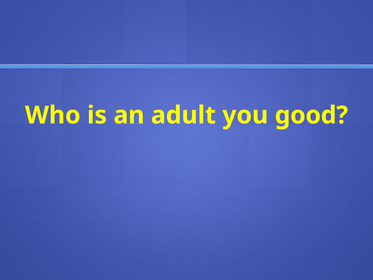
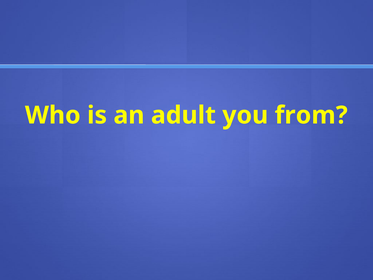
good: good -> from (311, 115)
